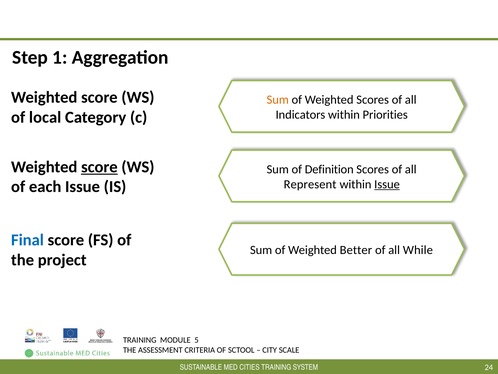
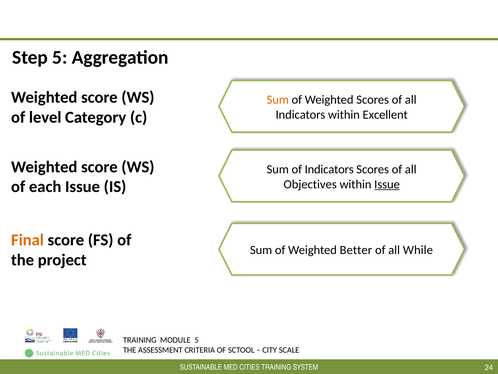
Step 1: 1 -> 5 (60, 57)
Priorities: Priorities -> Excellent (385, 115)
local: local -> level (45, 117)
score underline: present -> none (99, 167)
of Definition: Definition -> Indicators (329, 169)
Represent: Represent -> Objectives (310, 184)
Final colour: blue -> orange (27, 240)
